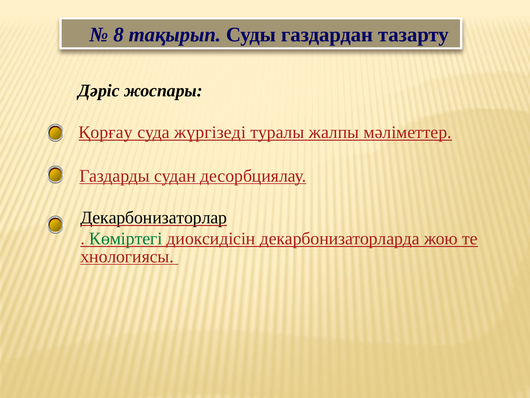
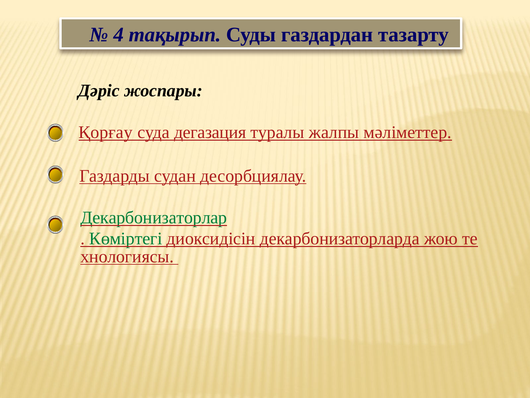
8: 8 -> 4 (119, 35)
жүргізеді: жүргізеді -> дегазация (210, 132)
Декарбонизаторлар colour: black -> green (154, 217)
